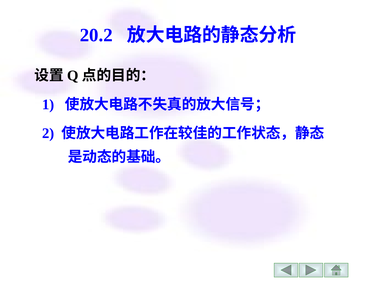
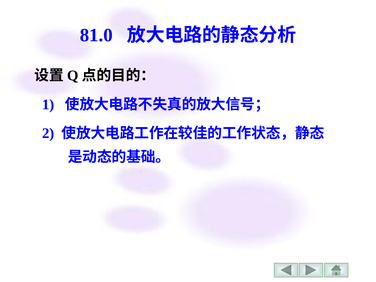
20.2: 20.2 -> 81.0 (96, 35)
